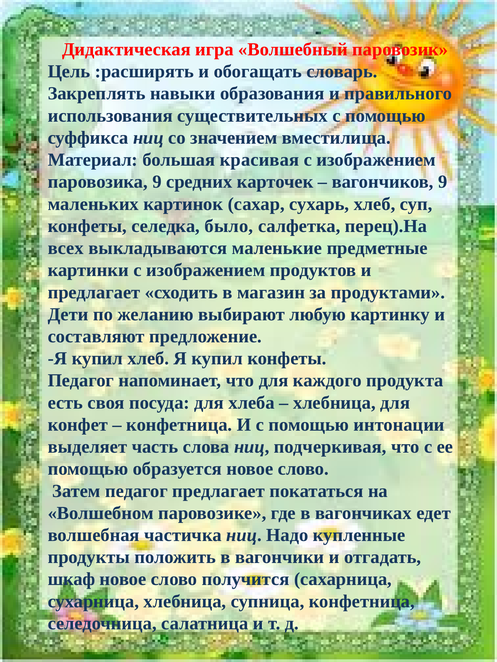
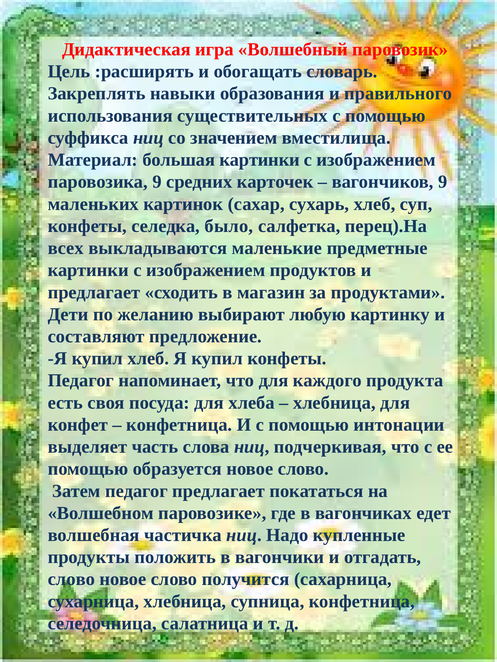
большая красивая: красивая -> картинки (260, 160)
шкаф: шкаф -> слово (71, 580)
